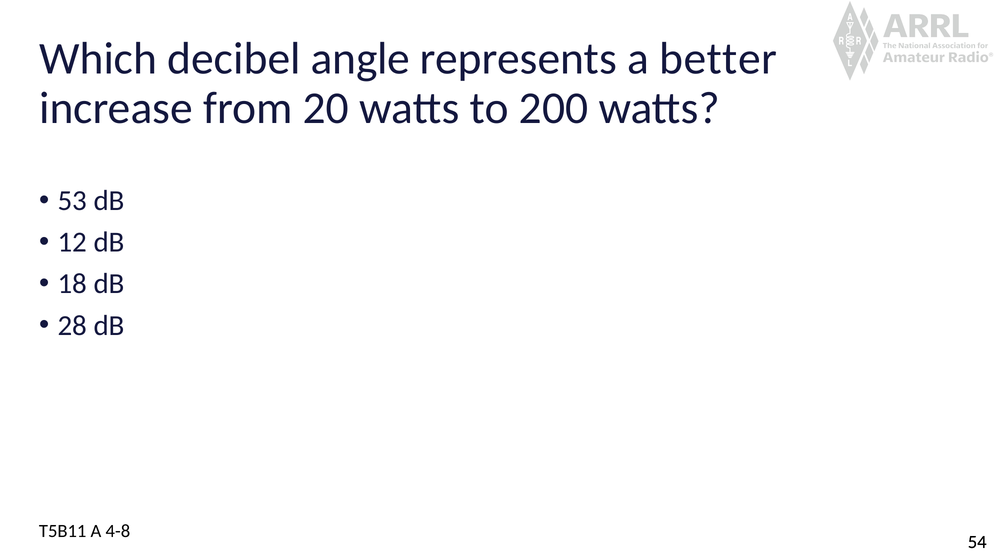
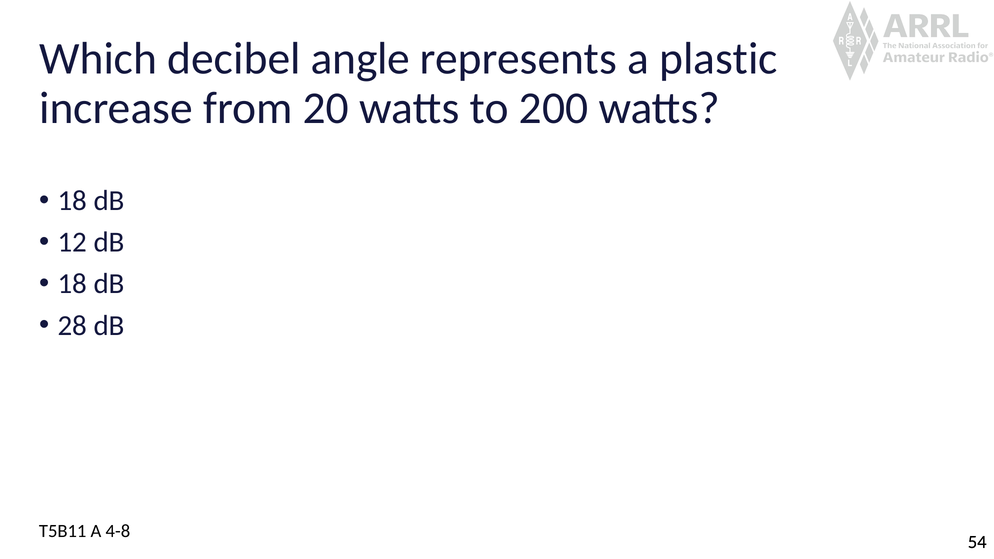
better: better -> plastic (718, 59)
53: 53 -> 18 (72, 201)
